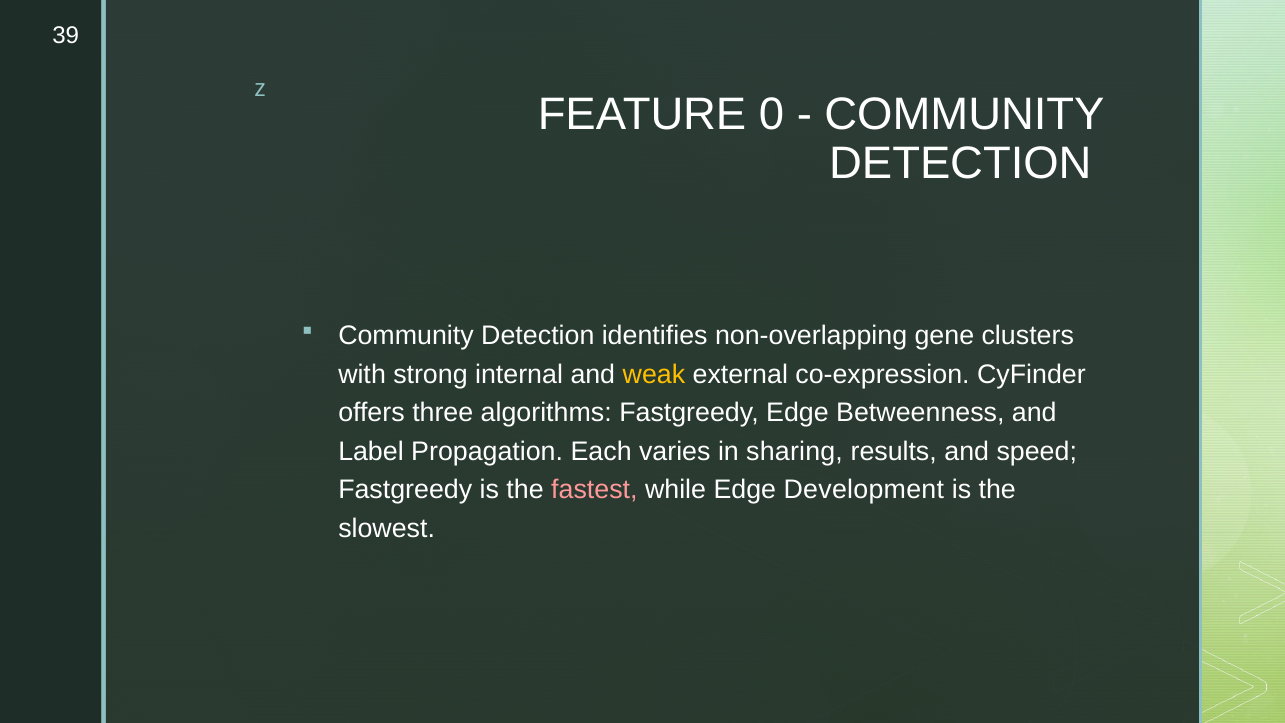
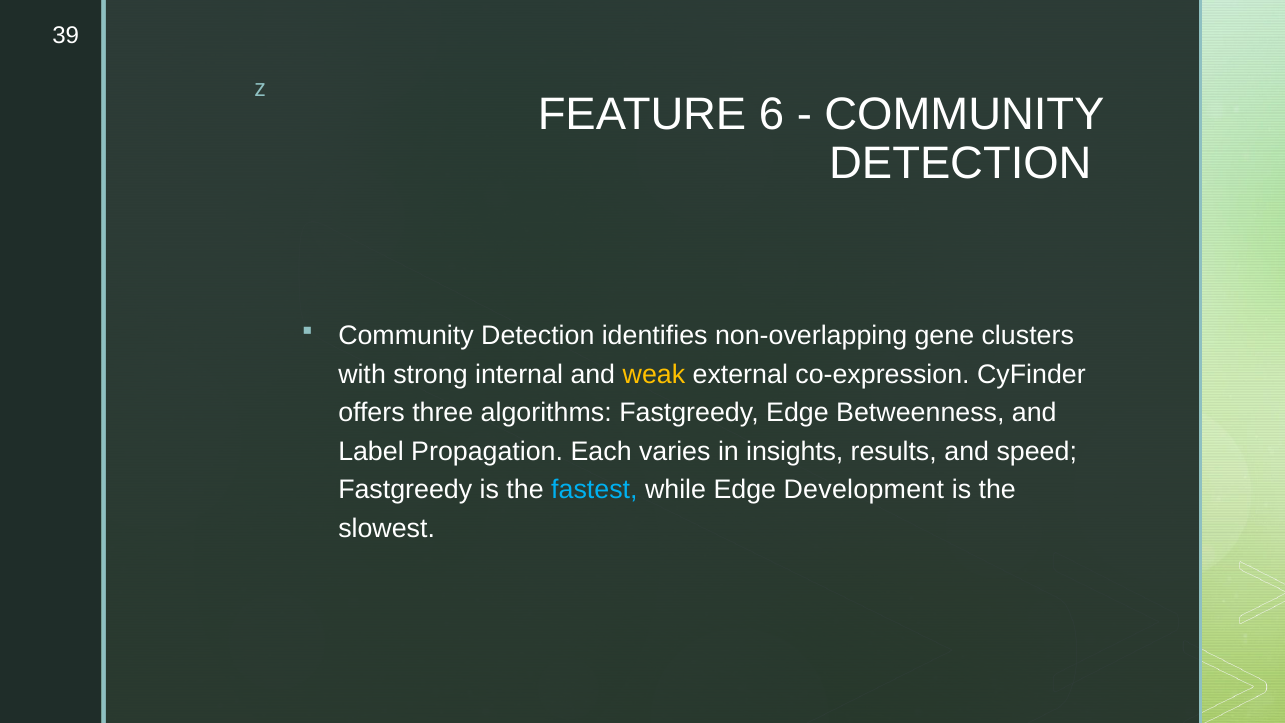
0: 0 -> 6 (772, 114)
sharing: sharing -> insights (795, 451)
fastest colour: pink -> light blue (594, 490)
